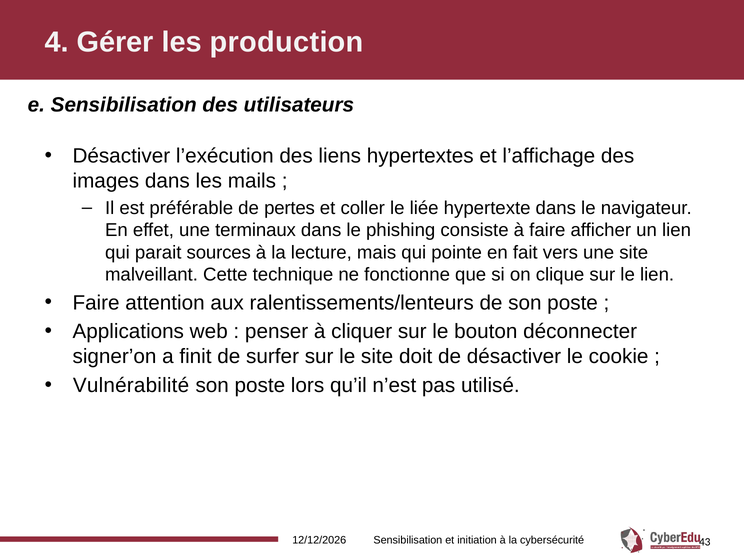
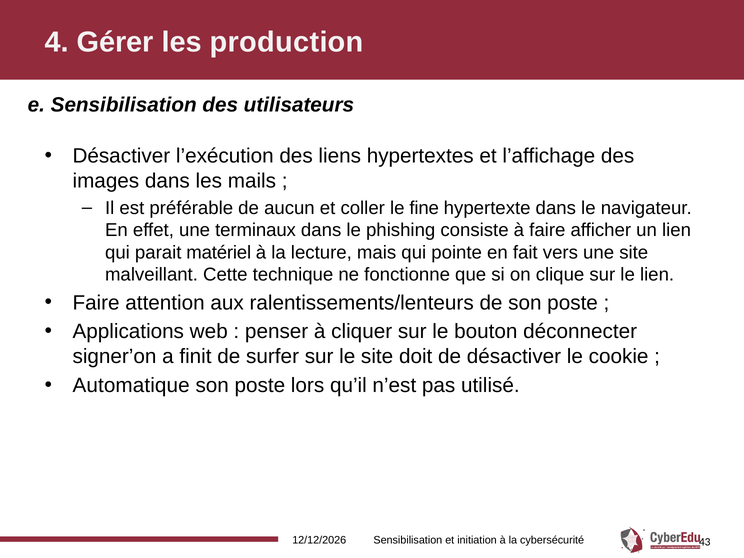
pertes: pertes -> aucun (289, 208)
liée: liée -> fine (424, 208)
sources: sources -> matériel (219, 253)
Vulnérabilité: Vulnérabilité -> Automatique (131, 385)
